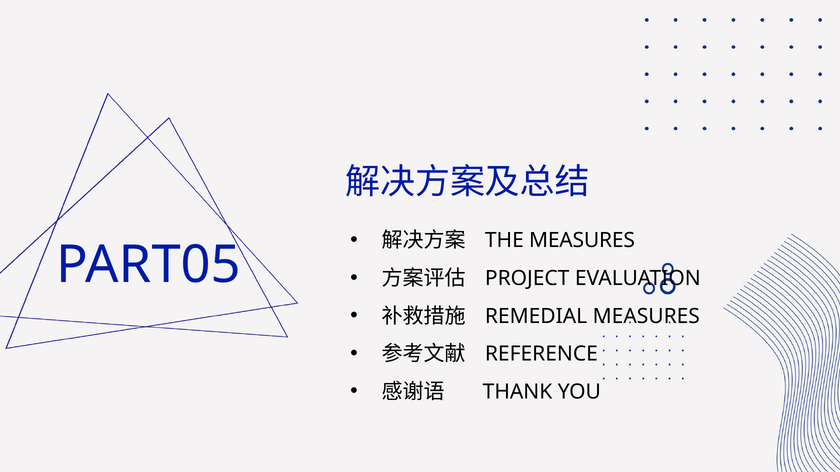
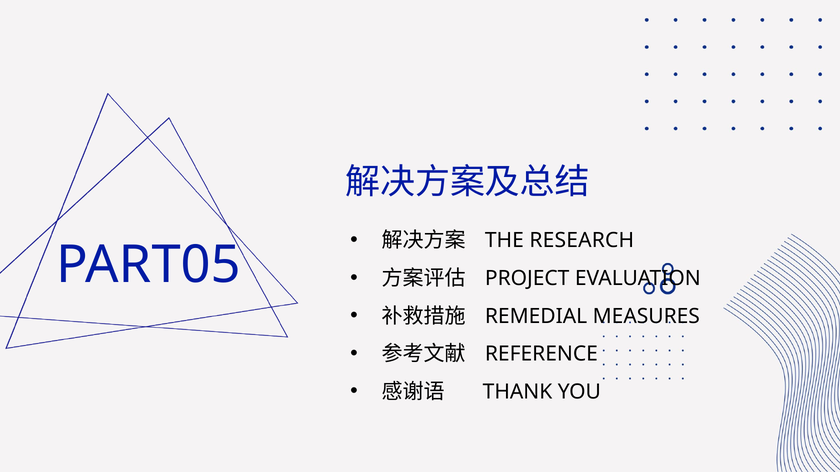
THE MEASURES: MEASURES -> RESEARCH (582, 241)
